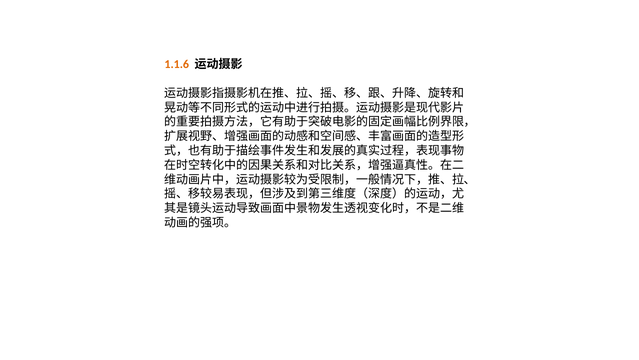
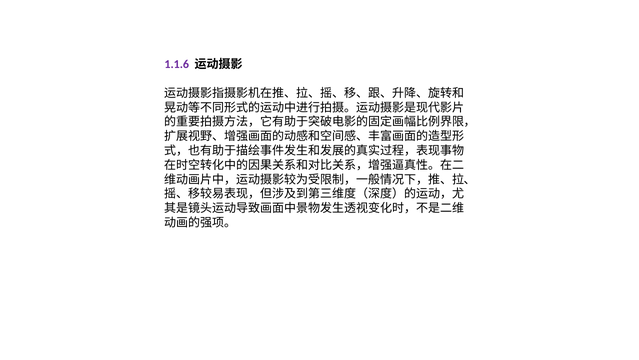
1.1.6 colour: orange -> purple (177, 64)
